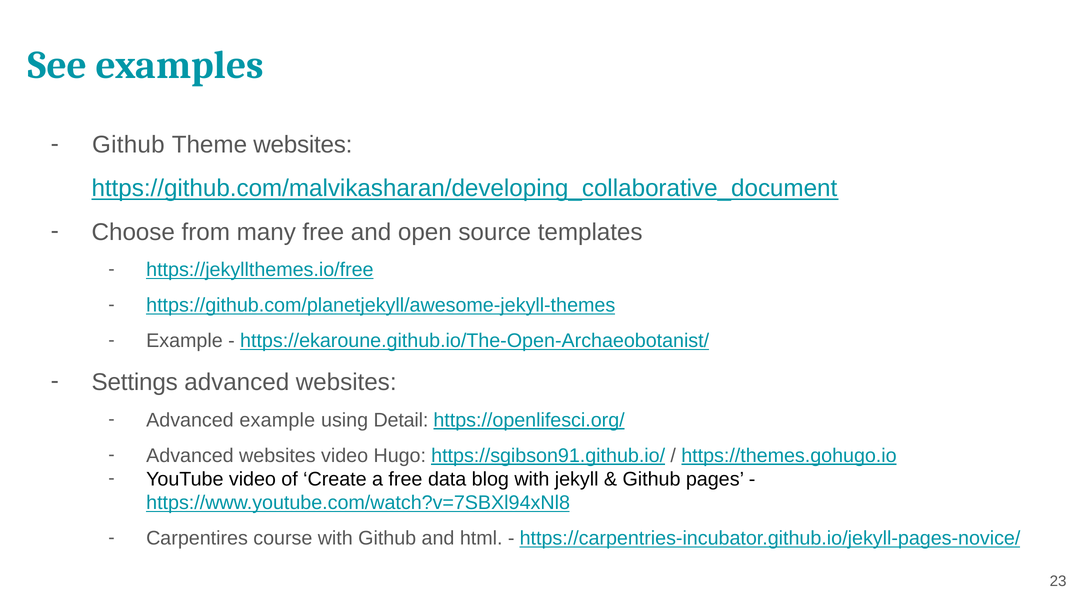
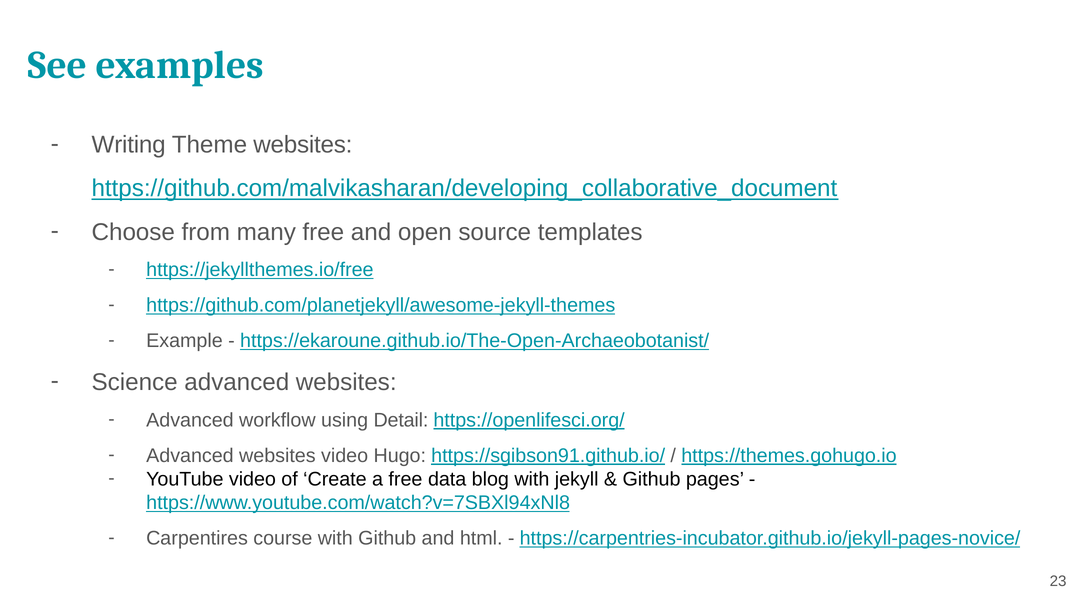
Github: Github -> Writing (129, 145)
Settings: Settings -> Science (135, 382)
Advanced example: example -> workflow (277, 420)
